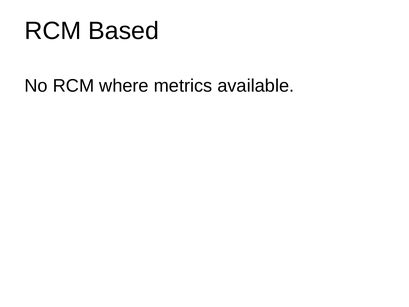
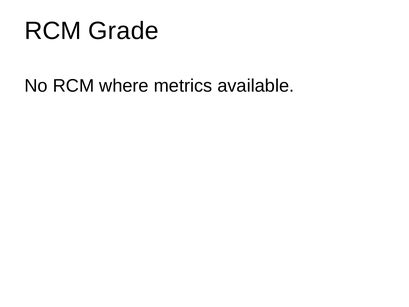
Based: Based -> Grade (124, 31)
